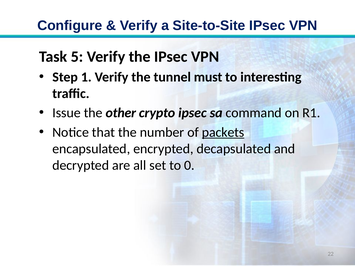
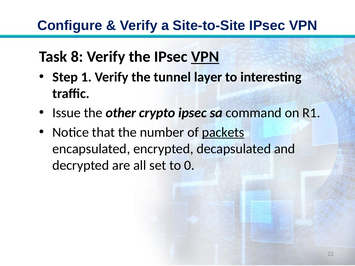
5: 5 -> 8 (77, 57)
VPN underline: none -> present (205, 57)
must: must -> layer (208, 77)
